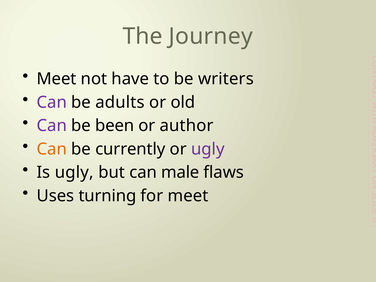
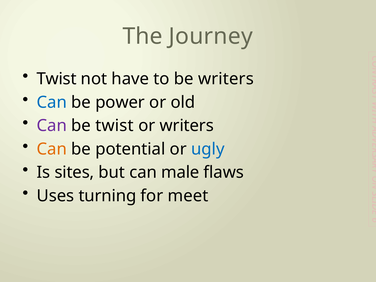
Meet: Meet -> Twist (57, 79)
Can colour: purple -> blue (52, 102)
adults: adults -> power (120, 102)
be been: been -> twist (115, 126)
or author: author -> writers (187, 126)
currently: currently -> potential (130, 149)
ugly colour: purple -> blue (208, 149)
Is ugly: ugly -> sites (74, 172)
